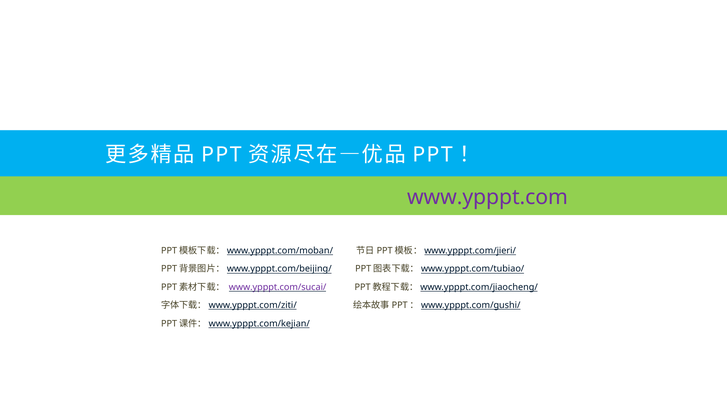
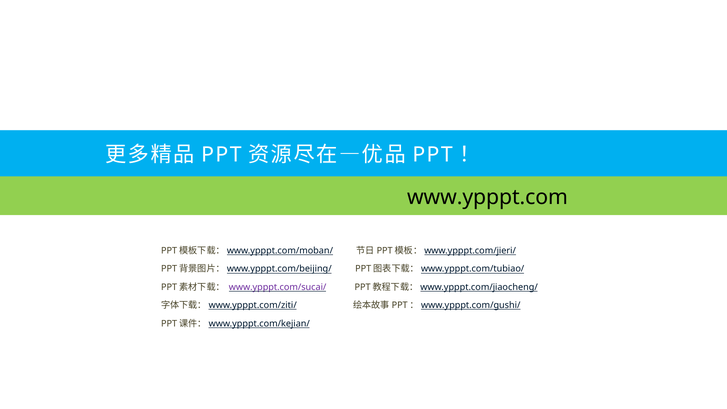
www.ypppt.com colour: purple -> black (487, 197)
